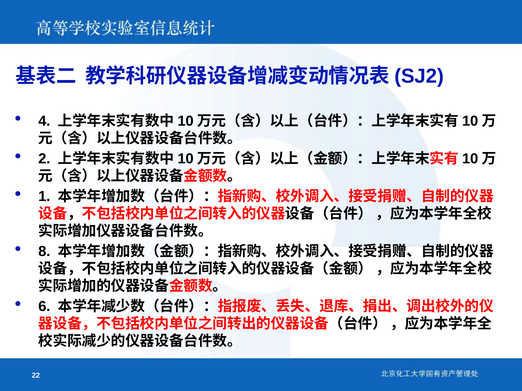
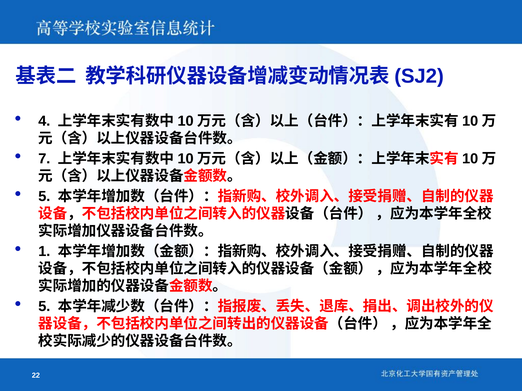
2: 2 -> 7 (44, 159)
1: 1 -> 5 (44, 197)
8: 8 -> 1 (44, 252)
6: 6 -> 5 (44, 307)
